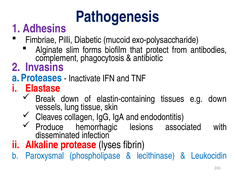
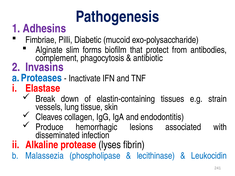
e.g down: down -> strain (218, 99)
Paroxysmal: Paroxysmal -> Malassezia (45, 156)
